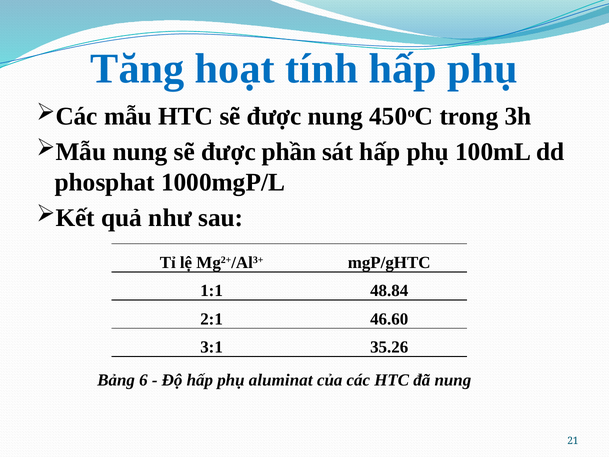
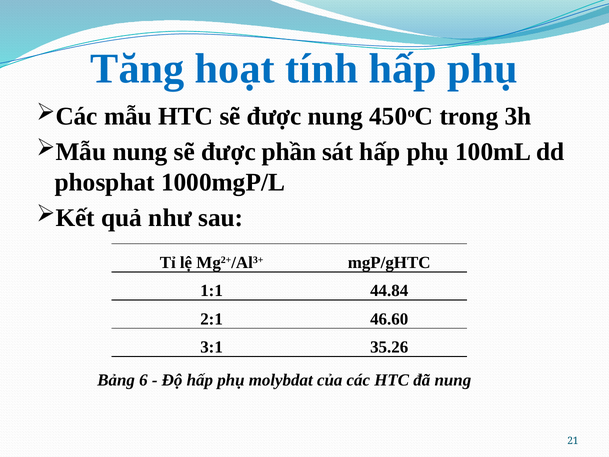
48.84: 48.84 -> 44.84 (389, 291)
aluminat: aluminat -> molybdat (281, 380)
